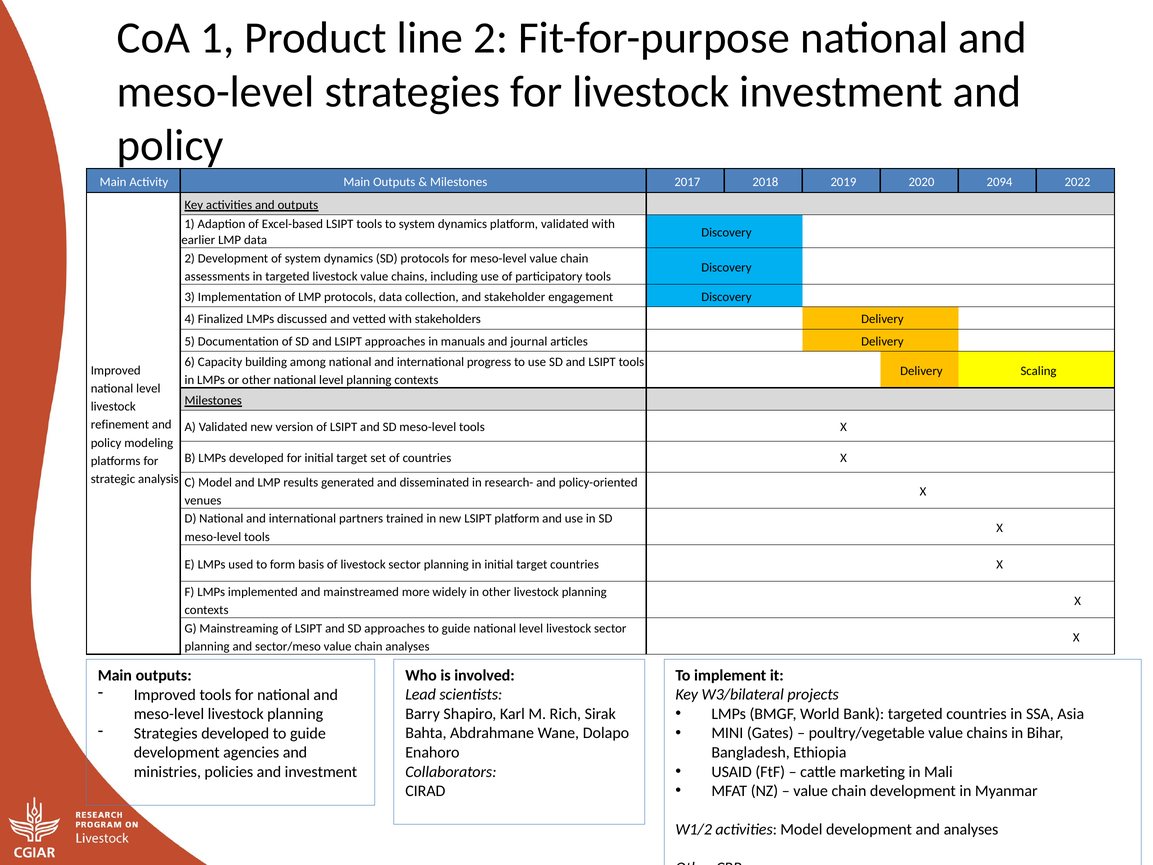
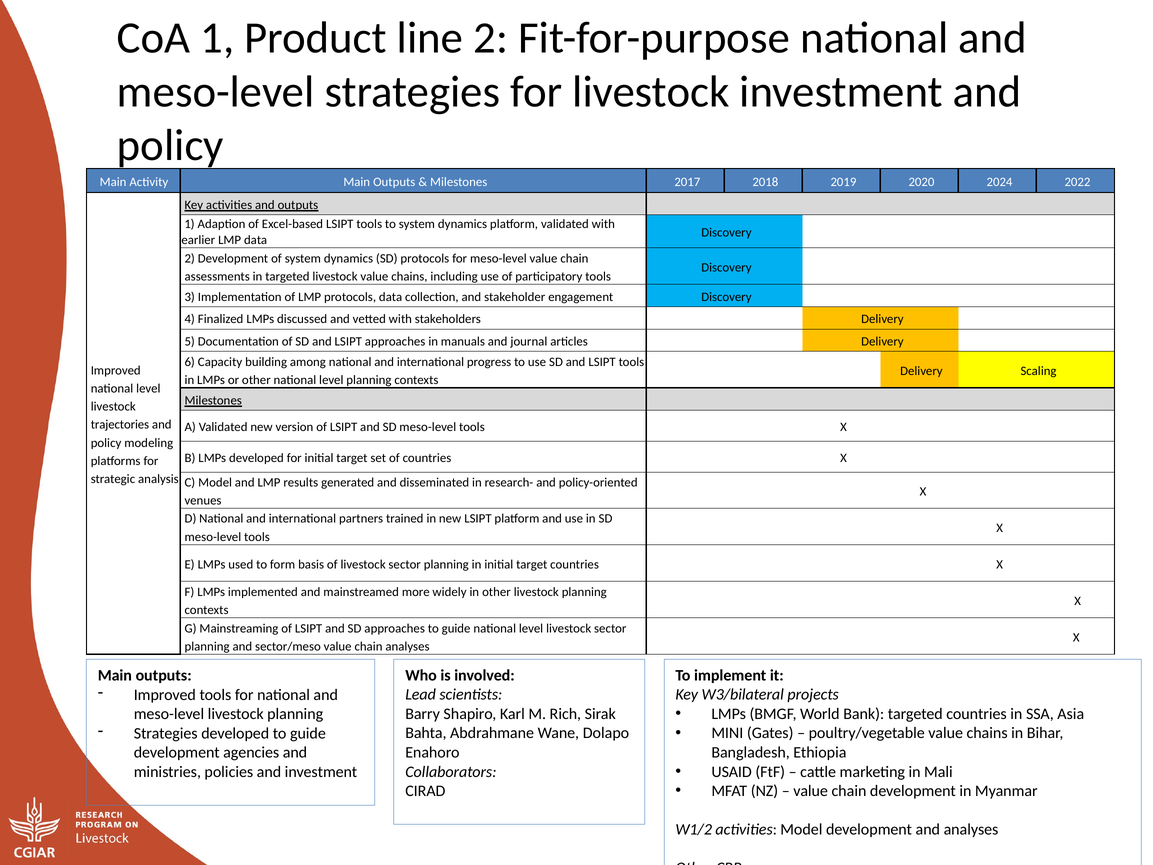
2094: 2094 -> 2024 (1000, 182)
refinement: refinement -> trajectories (120, 425)
